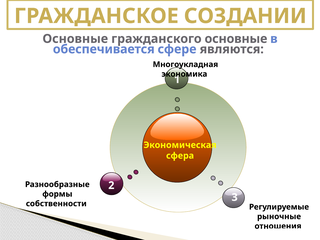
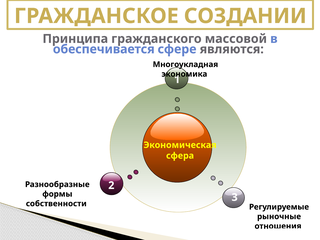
Основные: Основные -> Принципа (75, 39)
гражданского основные: основные -> массовой (236, 39)
